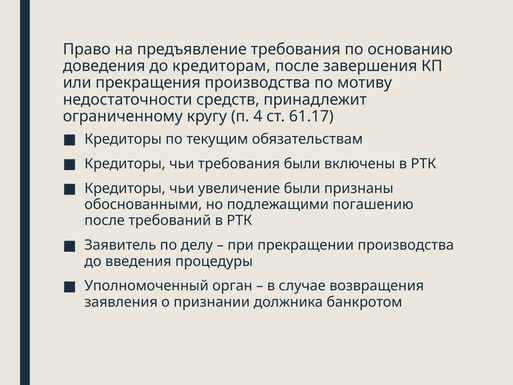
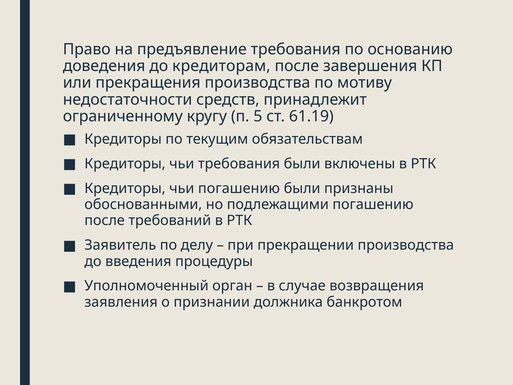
4: 4 -> 5 (258, 116)
61.17: 61.17 -> 61.19 (311, 116)
чьи увеличение: увеличение -> погашению (239, 188)
